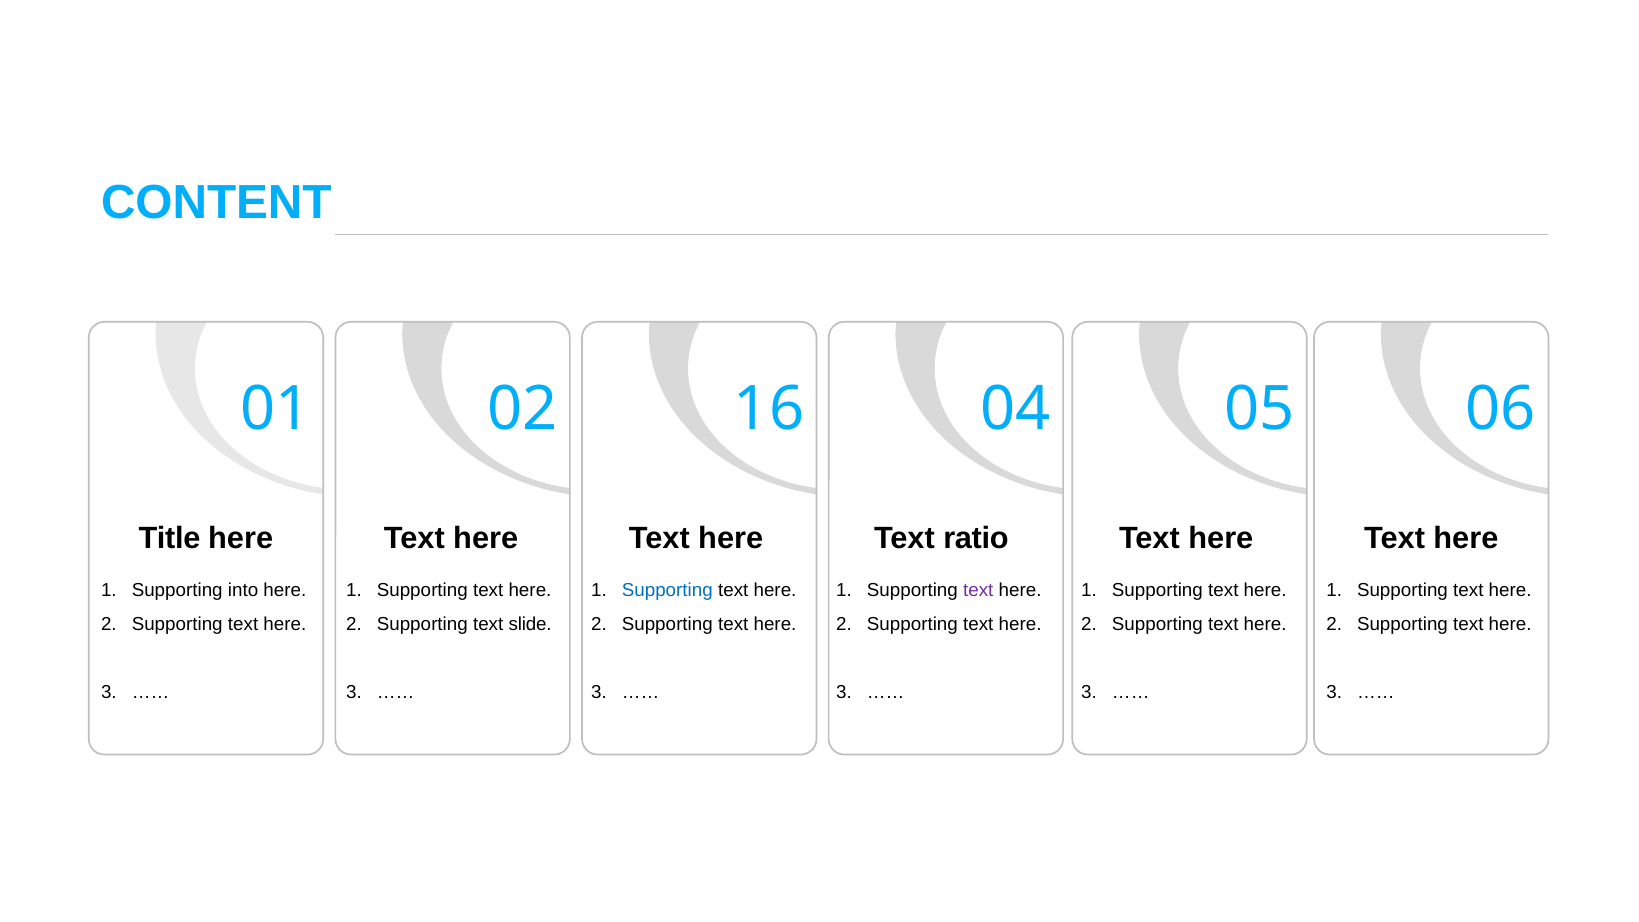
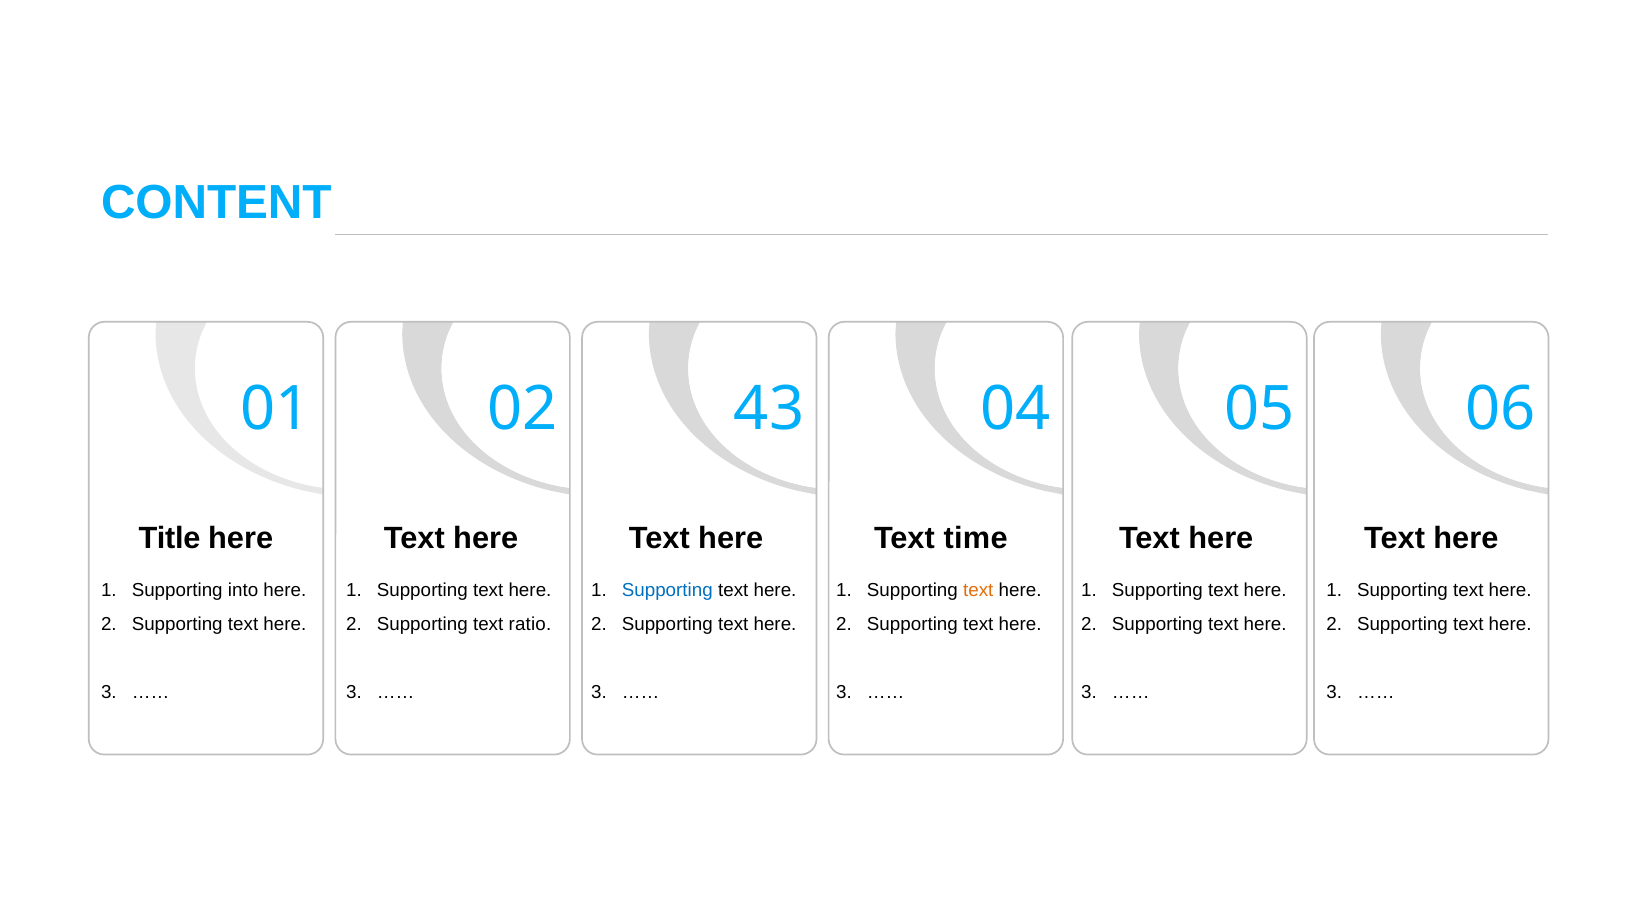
16: 16 -> 43 (769, 409)
ratio: ratio -> time (976, 538)
text colour: purple -> orange (978, 591)
slide: slide -> ratio (530, 624)
